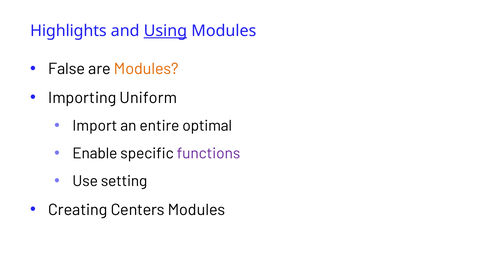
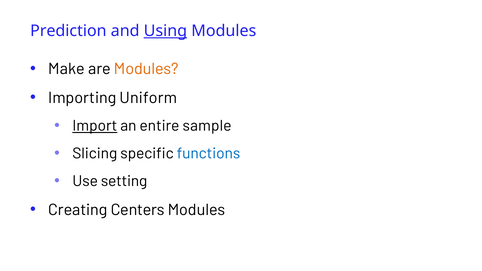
Highlights: Highlights -> Prediction (68, 31)
False: False -> Make (67, 69)
Import underline: none -> present (95, 126)
optimal: optimal -> sample (207, 126)
Enable: Enable -> Slicing (95, 154)
functions colour: purple -> blue (209, 154)
